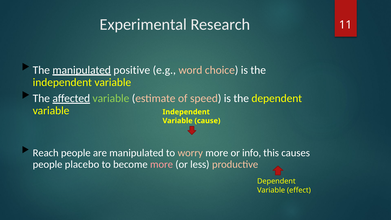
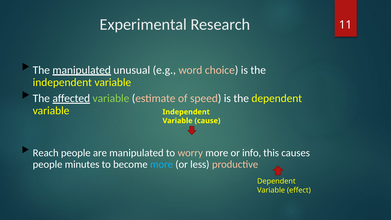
positive: positive -> unusual (132, 70)
placebo: placebo -> minutes (82, 164)
more colour: pink -> light blue (162, 164)
